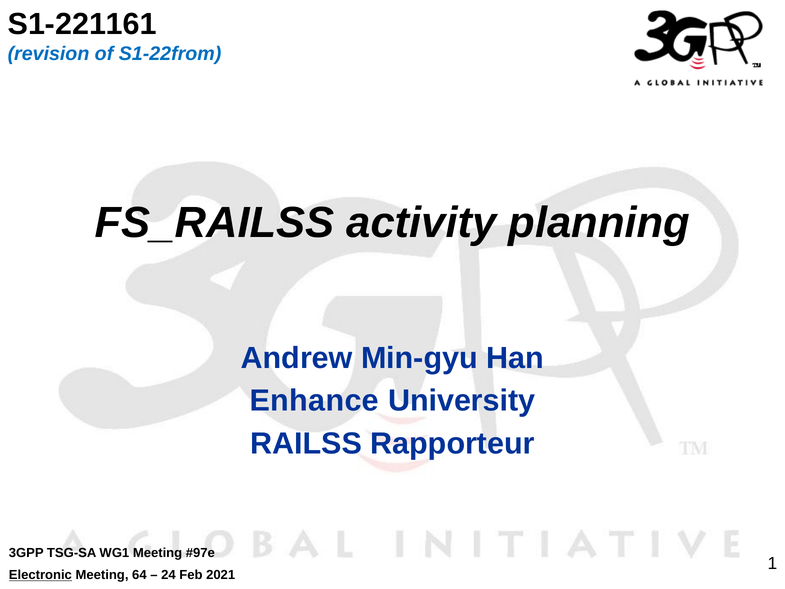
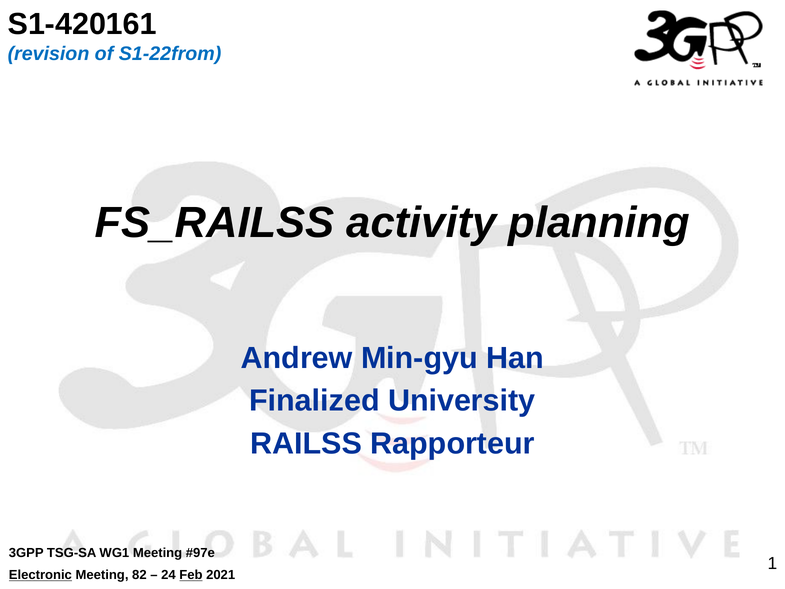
S1-221161: S1-221161 -> S1-420161 (82, 24)
Enhance: Enhance -> Finalized (315, 401)
64: 64 -> 82 (139, 575)
Feb underline: none -> present (191, 575)
